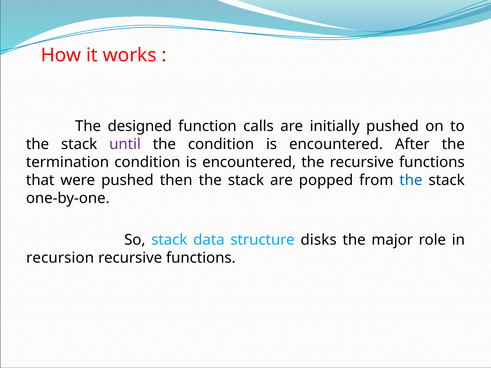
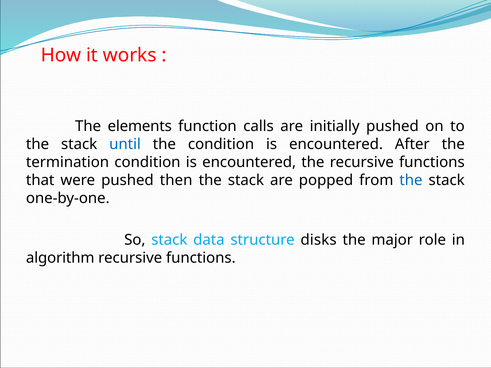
designed: designed -> elements (140, 126)
until colour: purple -> blue (125, 144)
recursion: recursion -> algorithm (60, 258)
